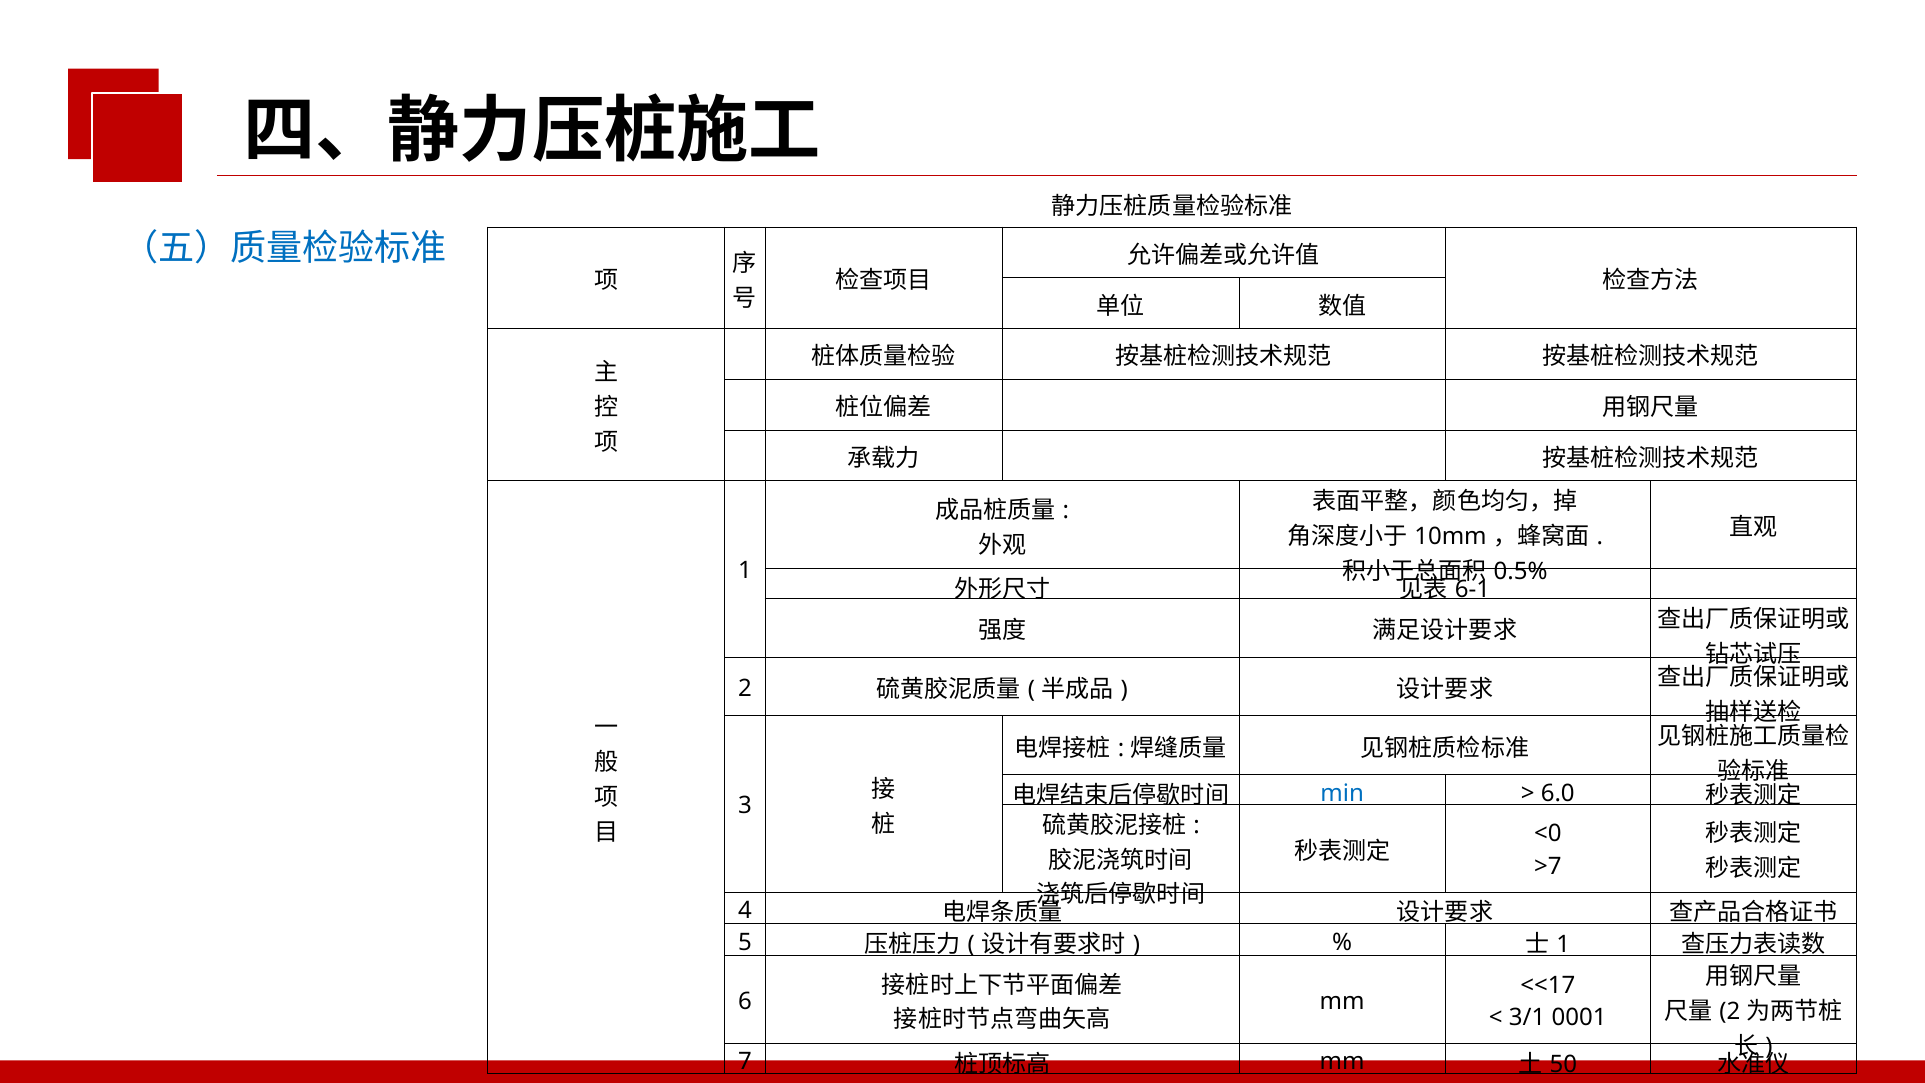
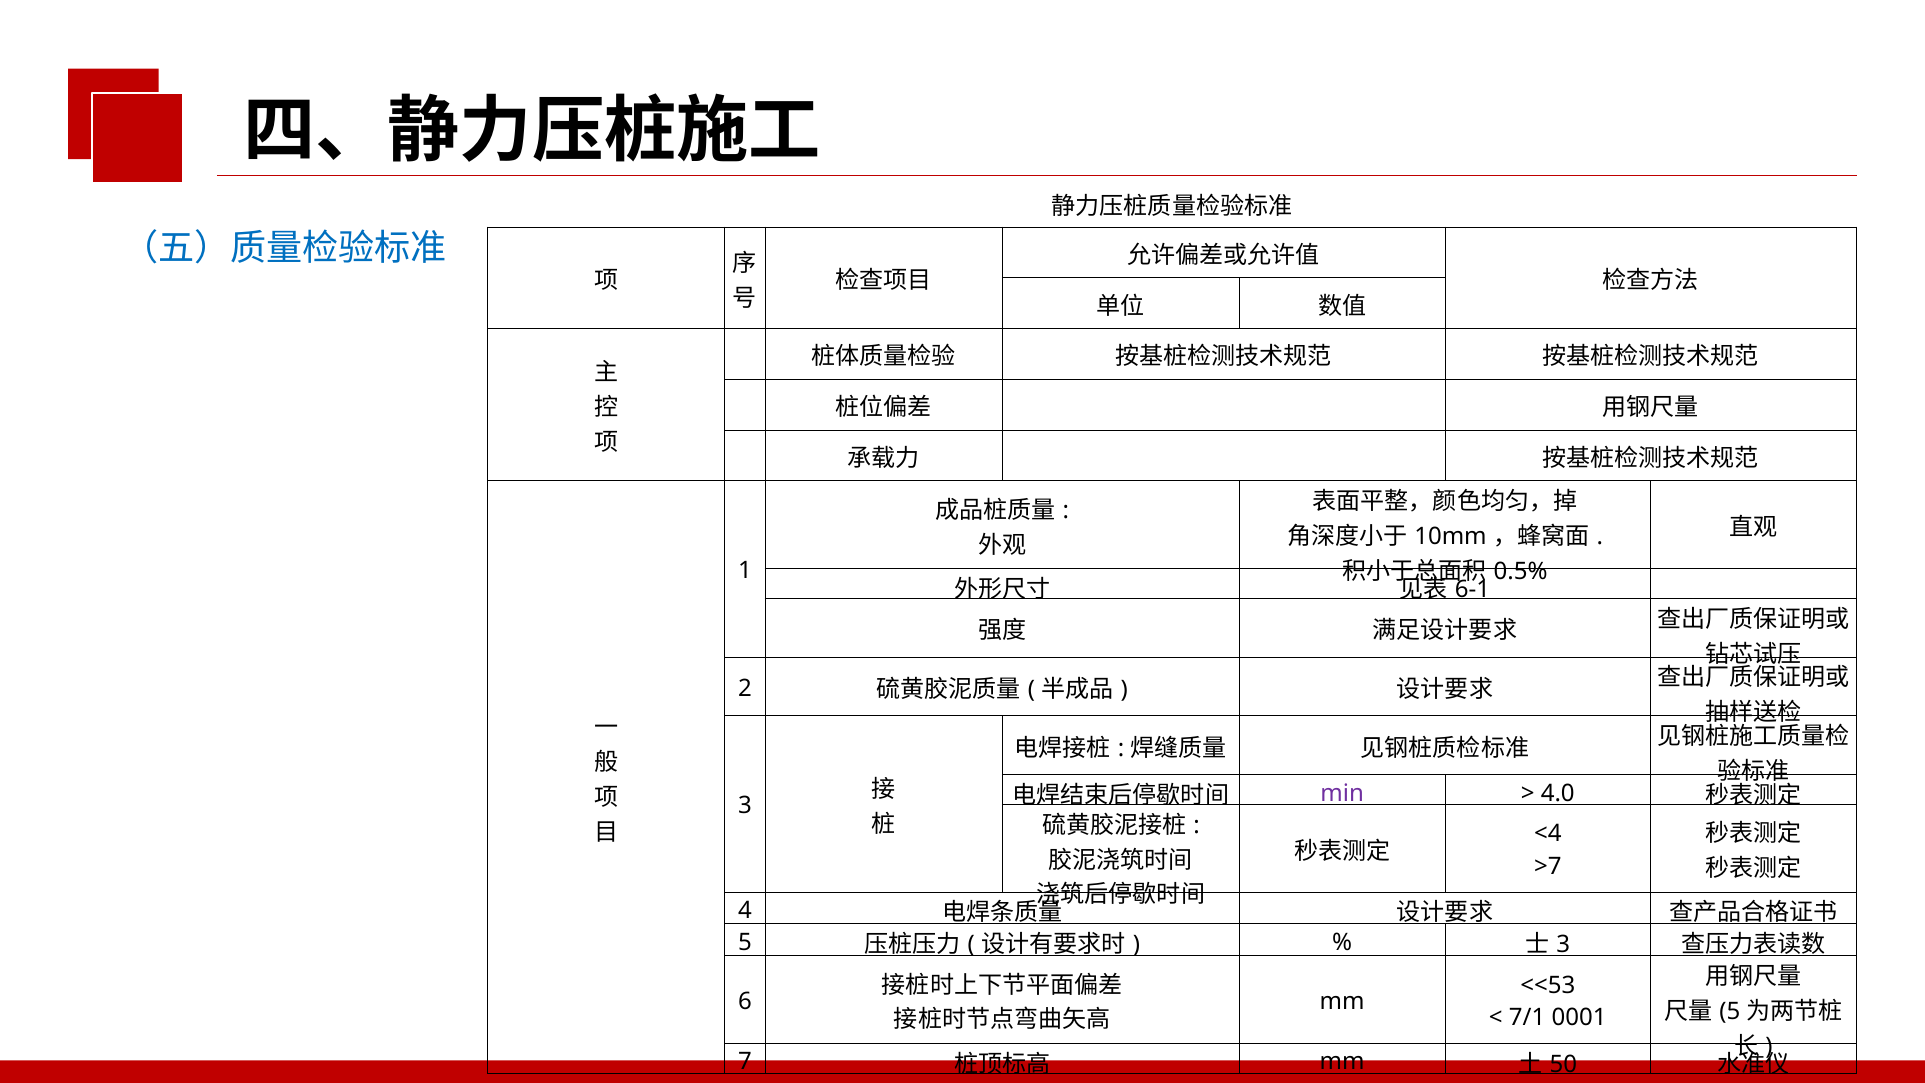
min colour: blue -> purple (1342, 793)
6.0: 6.0 -> 4.0 (1558, 793)
<0: <0 -> <4 (1548, 834)
1: 1 -> 3 (1563, 945)
<<17: <<17 -> <<53 (1548, 985)
2: 2 -> 5 (1730, 1011)
3/1: 3/1 -> 7/1 (1527, 1018)
